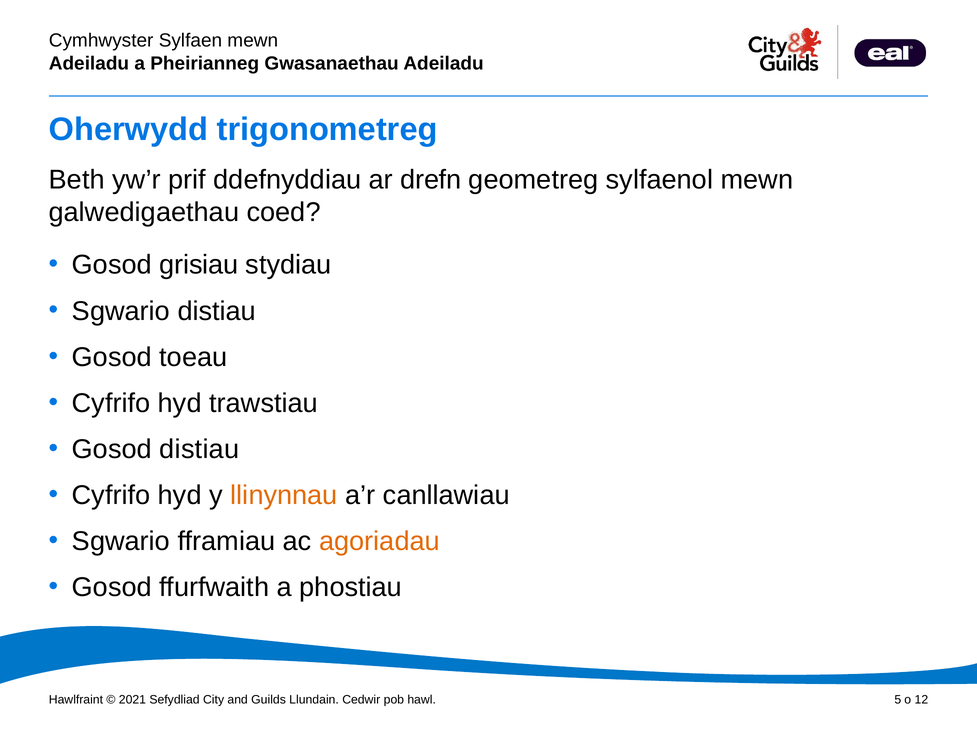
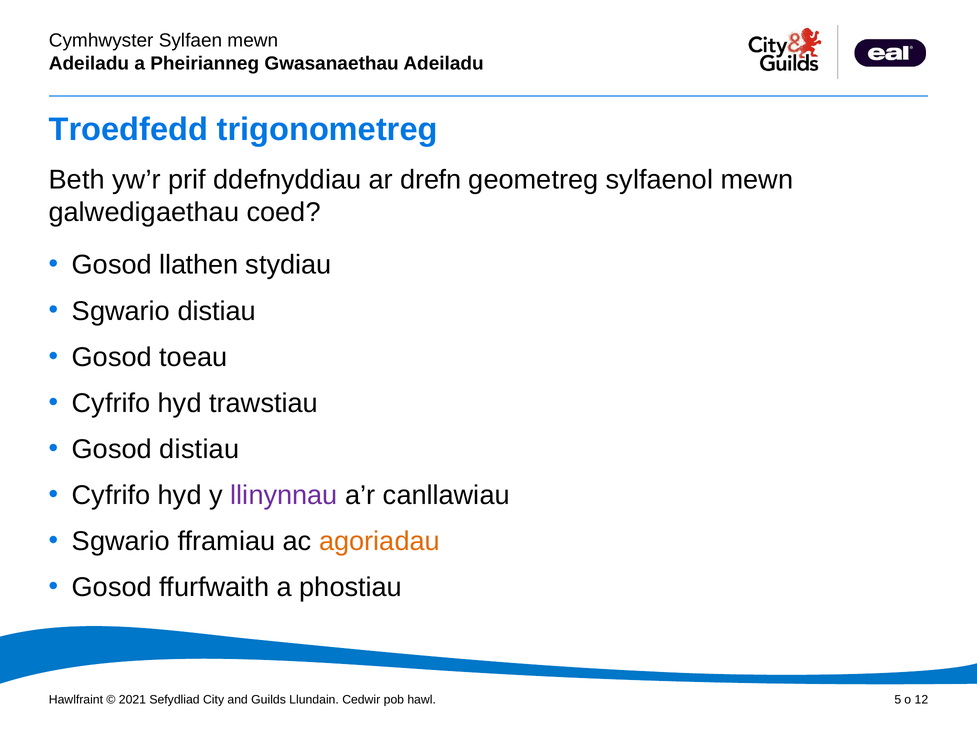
Oherwydd: Oherwydd -> Troedfedd (128, 130)
grisiau: grisiau -> llathen (199, 265)
llinynnau colour: orange -> purple (284, 496)
